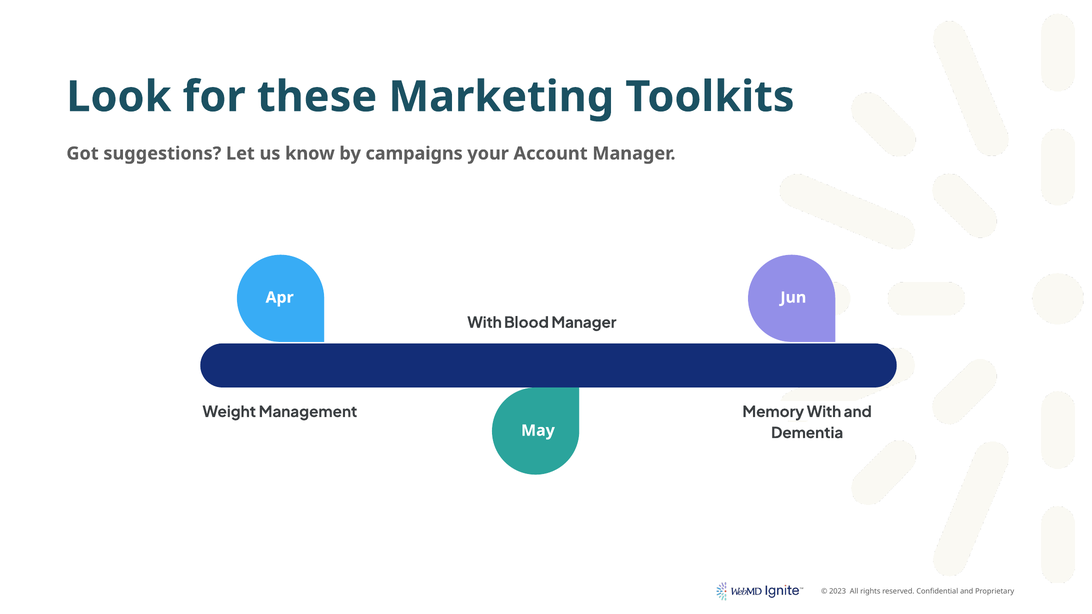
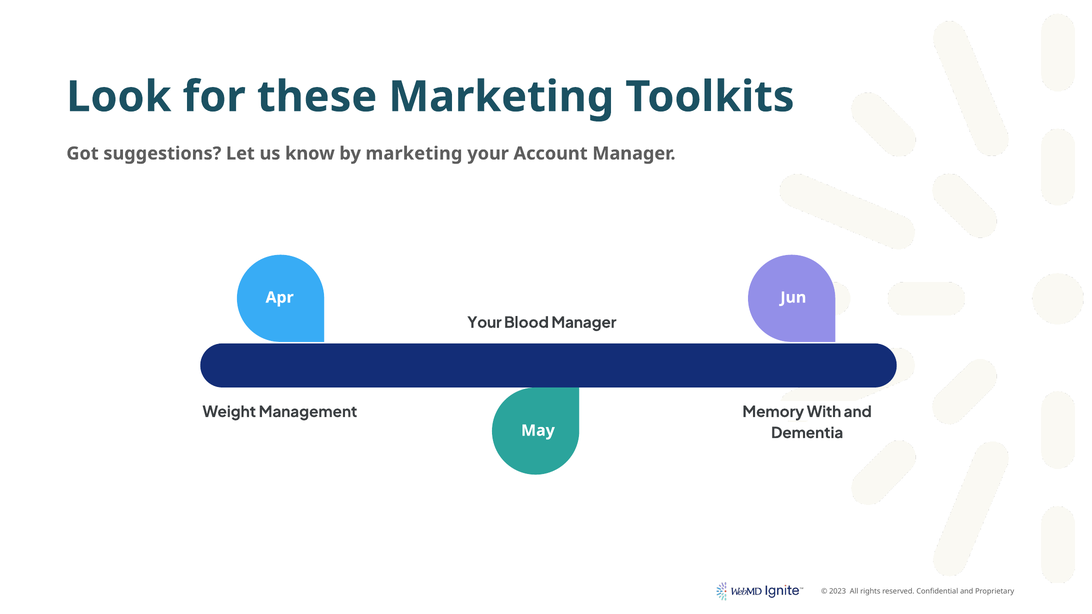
by campaigns: campaigns -> marketing (414, 154)
With: With -> Your (485, 323)
